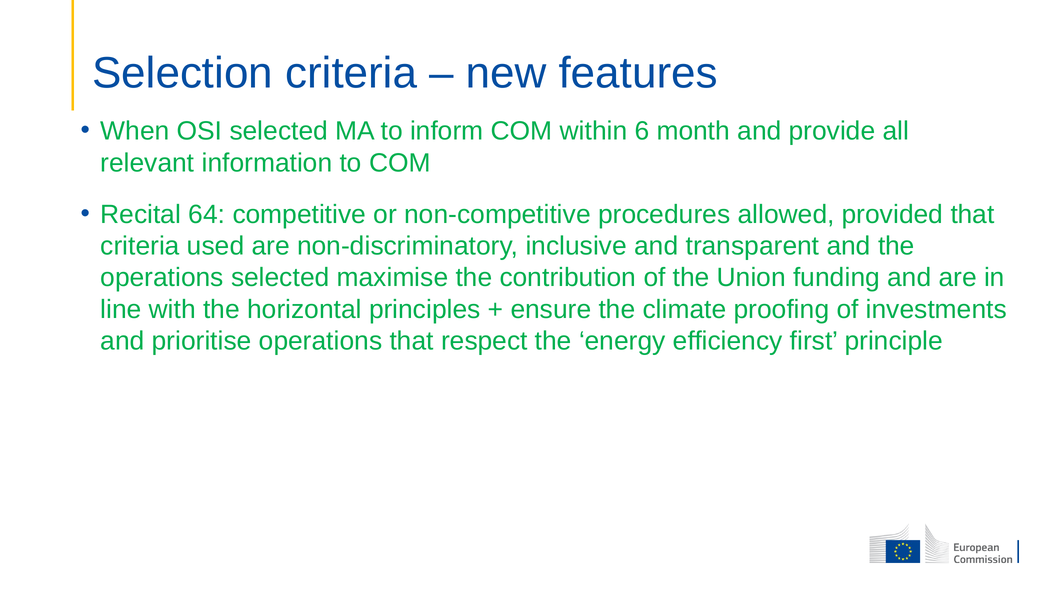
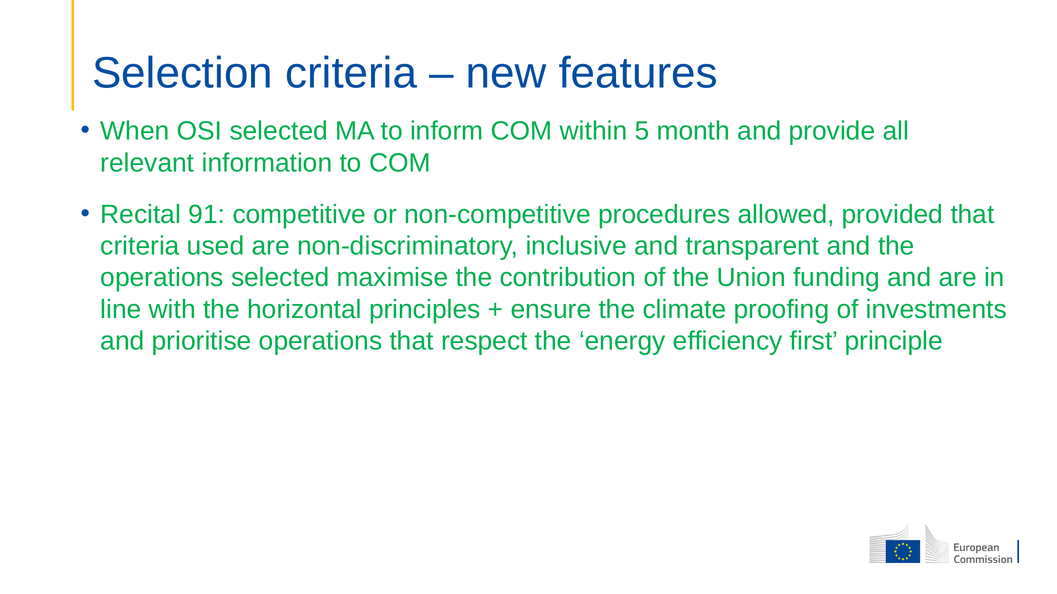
6: 6 -> 5 (642, 131)
64: 64 -> 91 (207, 215)
